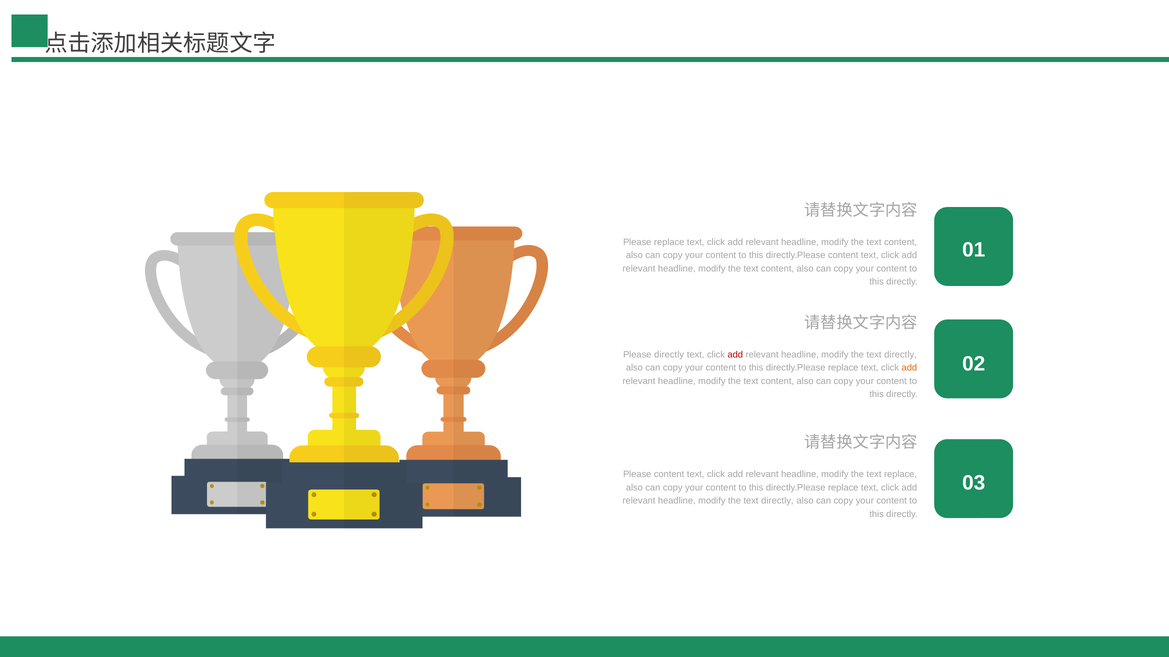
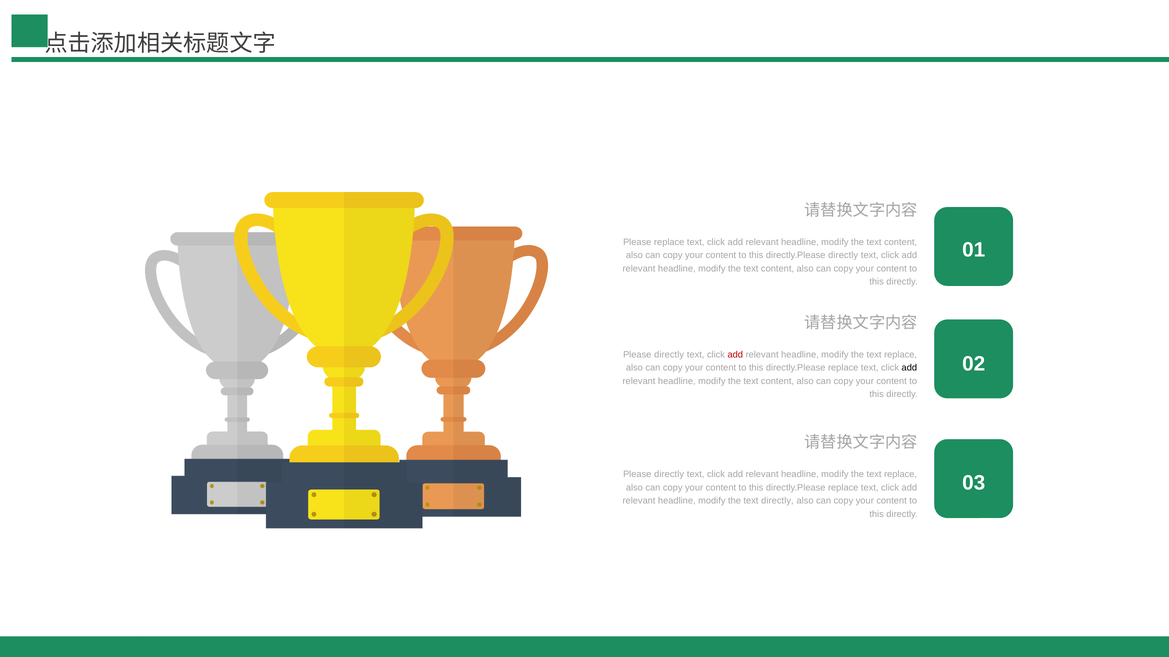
directly.Please content: content -> directly (843, 256)
directly: directly -> replace (901, 355)
add colour: orange -> black (909, 368)
content: content -> directly (669, 475)
